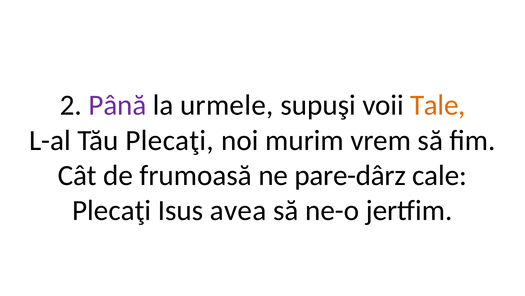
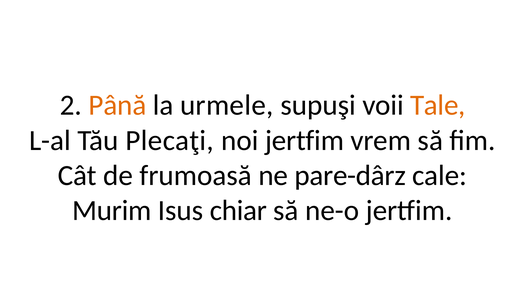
Până colour: purple -> orange (117, 105)
noi murim: murim -> jertfim (305, 140)
Plecaţi: Plecaţi -> Murim (112, 210)
avea: avea -> chiar (238, 210)
